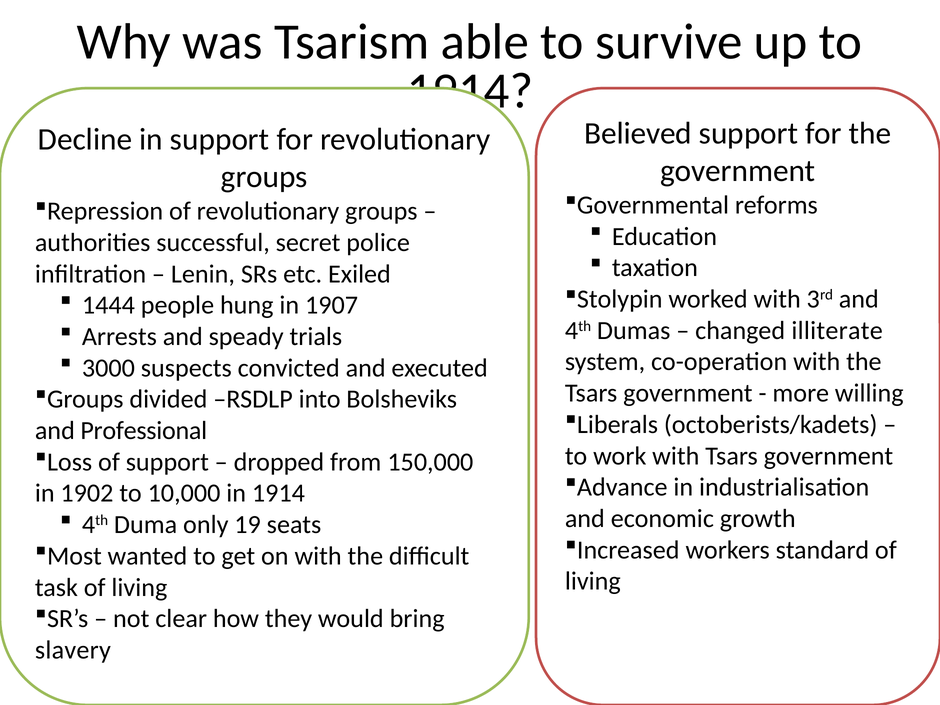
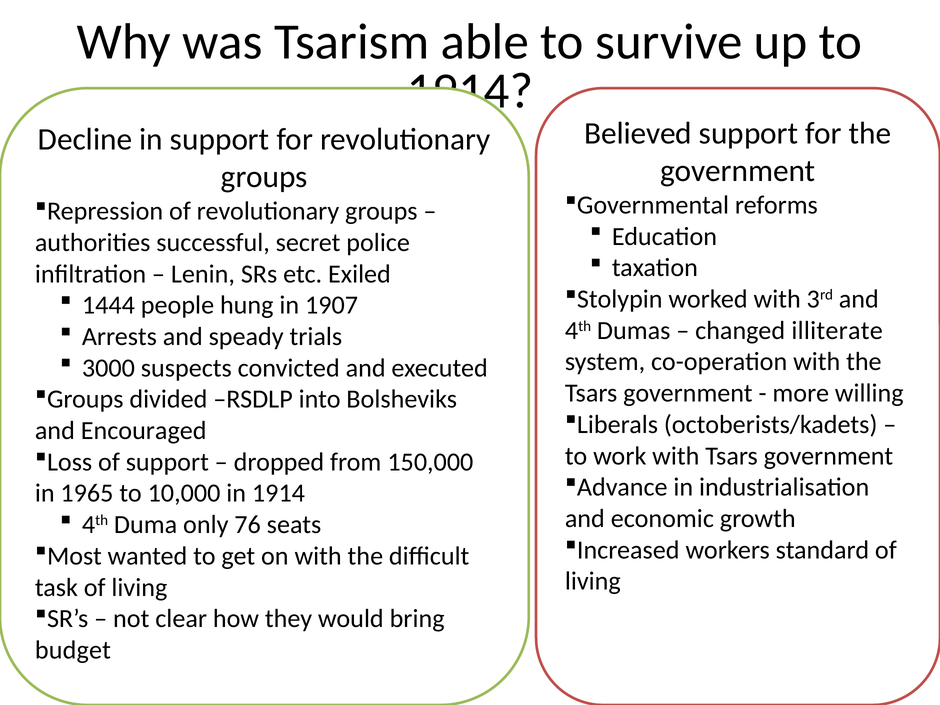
Professional: Professional -> Encouraged (144, 431)
1902: 1902 -> 1965 (87, 493)
19: 19 -> 76 (248, 525)
slavery: slavery -> budget (73, 650)
